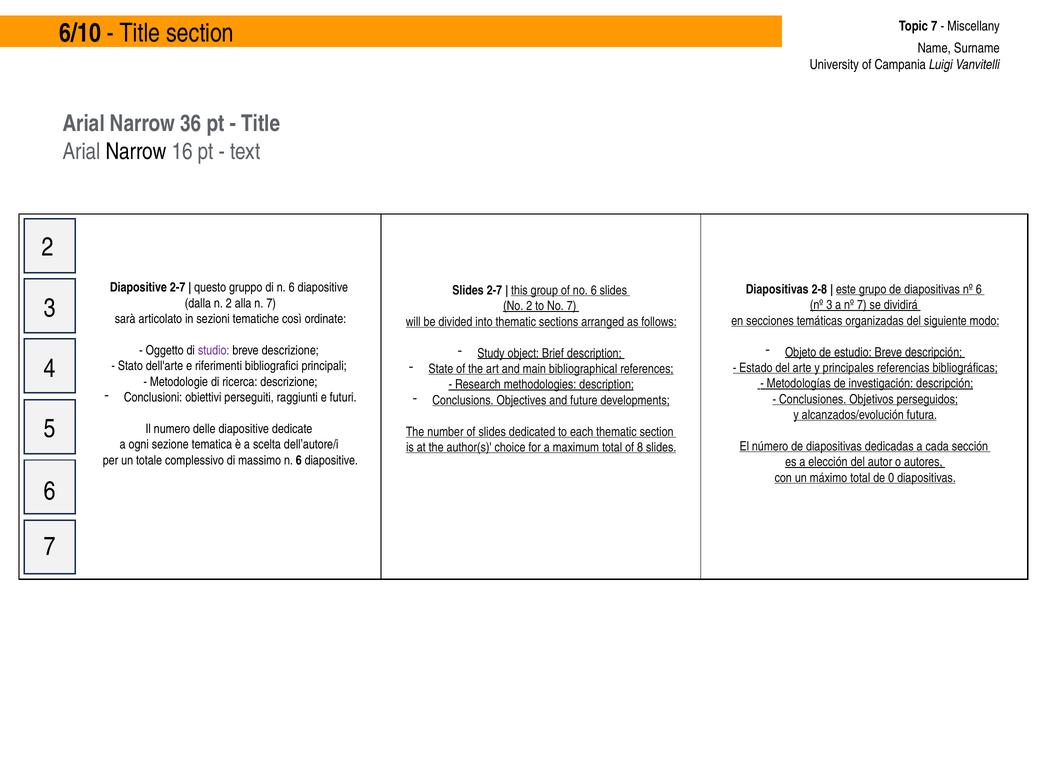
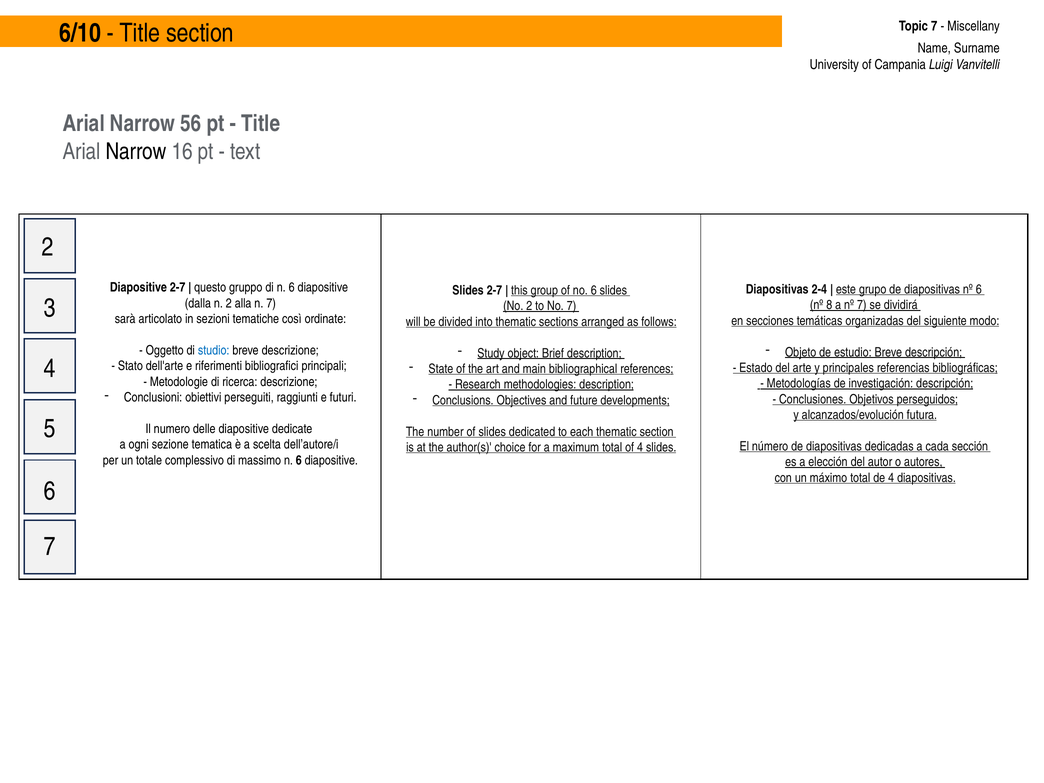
36: 36 -> 56 (191, 124)
2-8: 2-8 -> 2-4 (819, 289)
nº 3: 3 -> 8 (829, 305)
studio colour: purple -> blue (214, 350)
of 8: 8 -> 4 (640, 447)
de 0: 0 -> 4 (891, 478)
